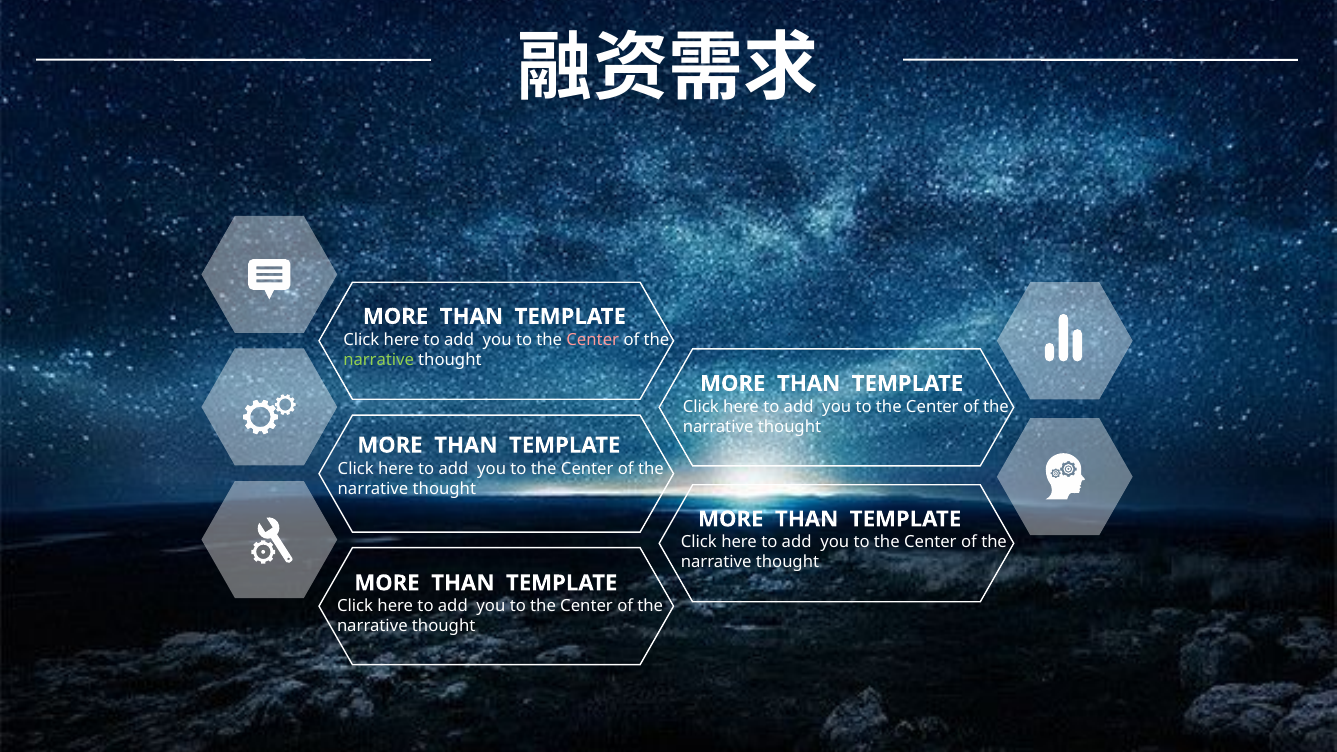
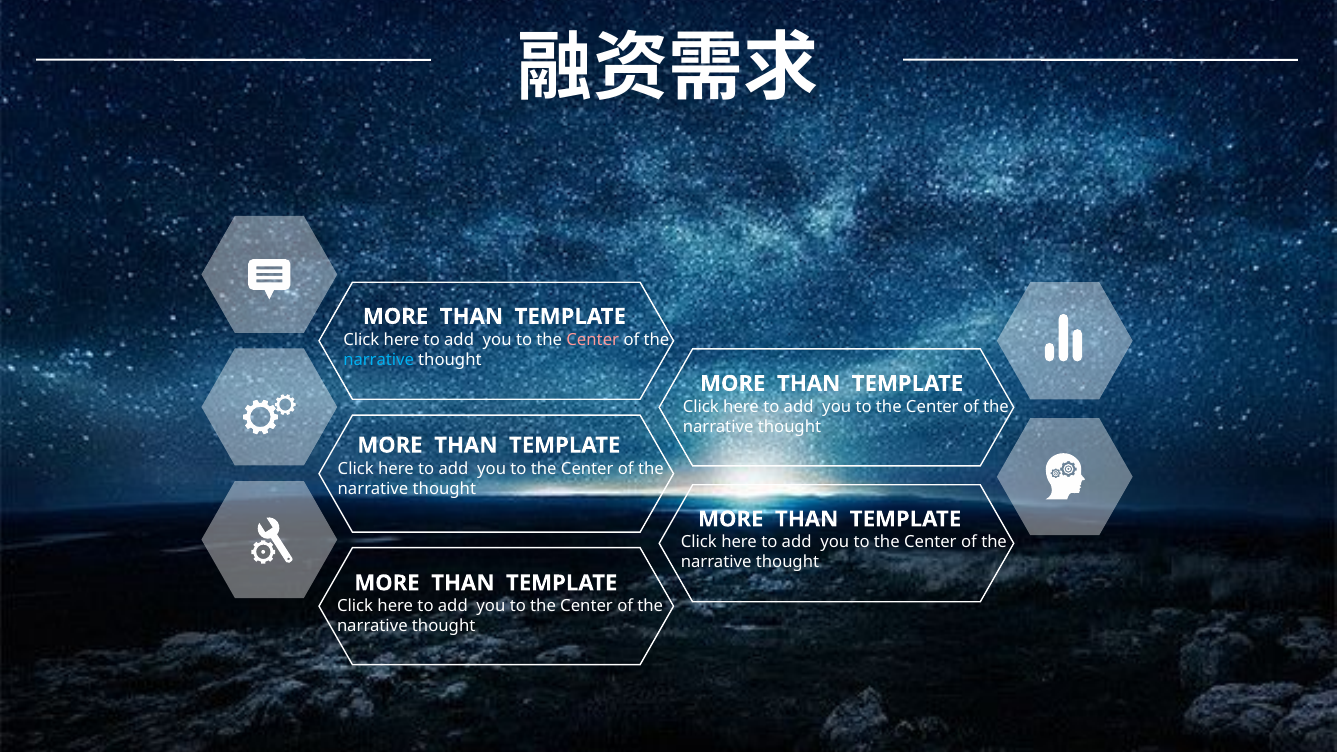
narrative colour: light green -> light blue (379, 360)
